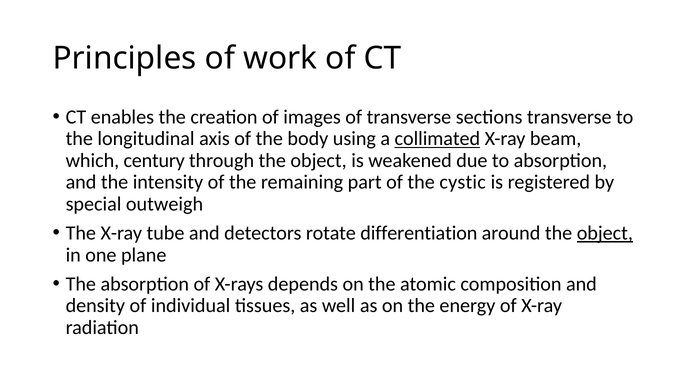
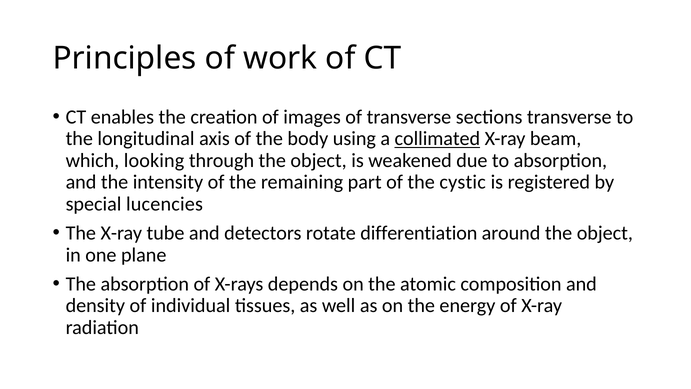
century: century -> looking (154, 160)
outweigh: outweigh -> lucencies (164, 204)
object underline: present -> none (605, 233)
